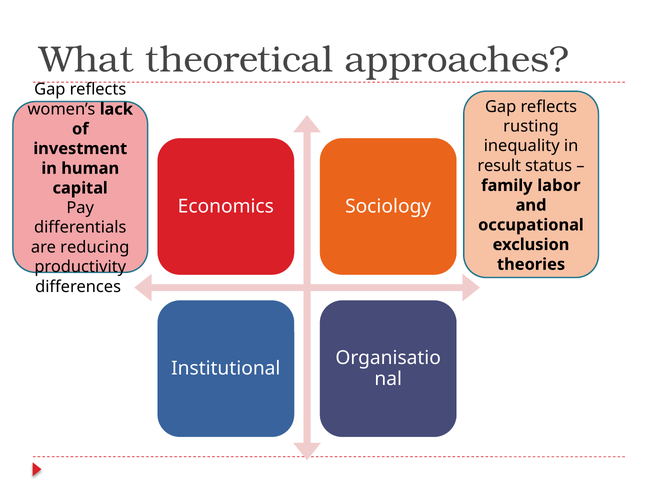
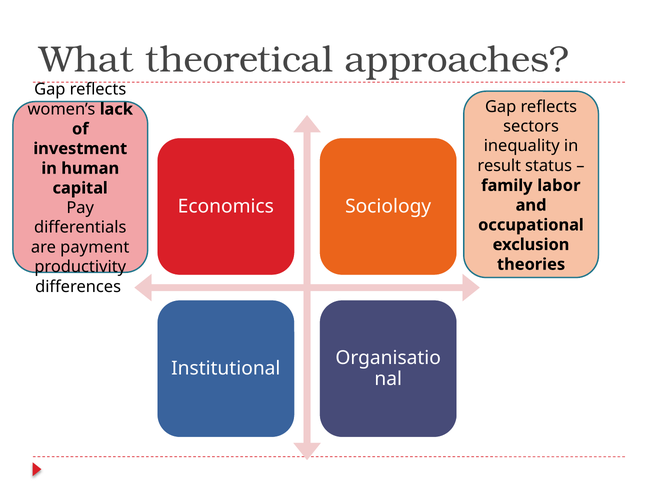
rusting: rusting -> sectors (531, 126)
reducing: reducing -> payment (95, 248)
